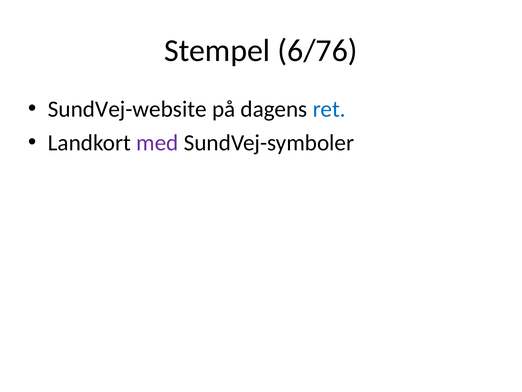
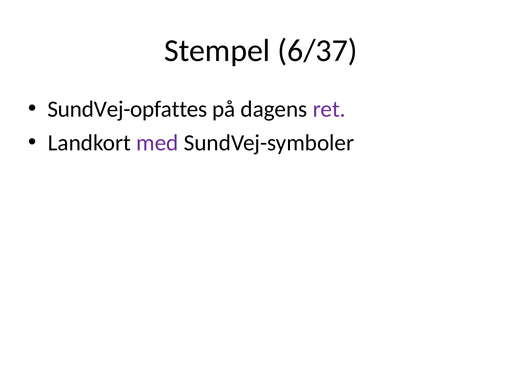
6/76: 6/76 -> 6/37 (318, 51)
SundVej-website: SundVej-website -> SundVej-opfattes (127, 109)
ret colour: blue -> purple (329, 109)
